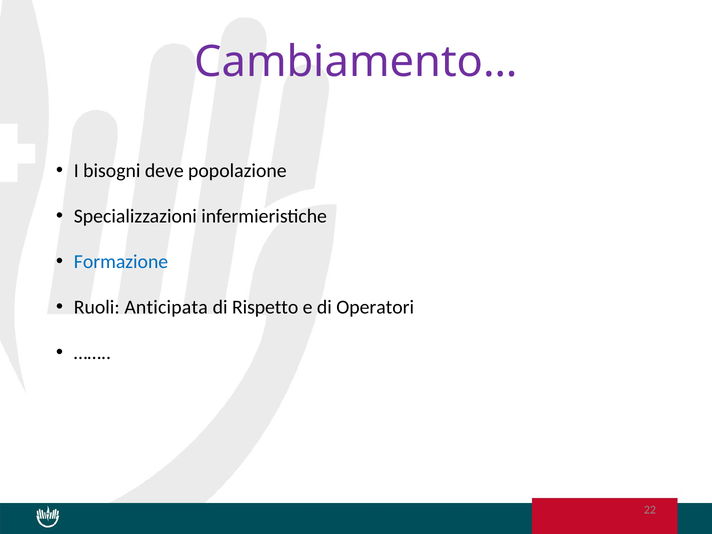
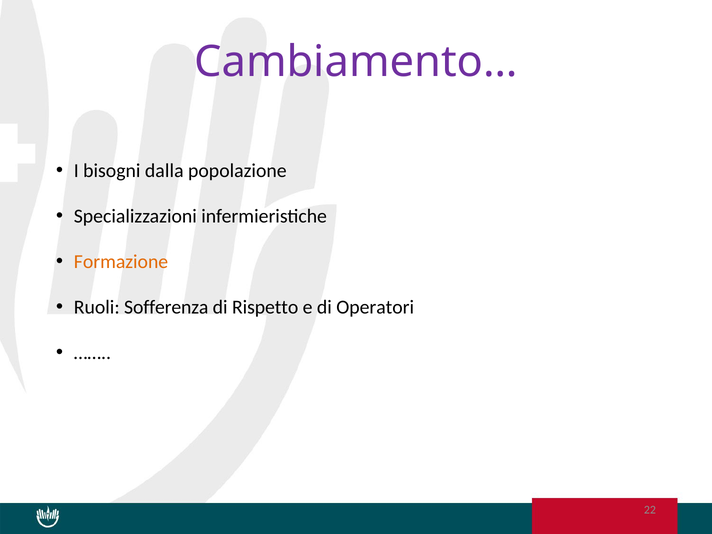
deve: deve -> dalla (164, 171)
Formazione colour: blue -> orange (121, 262)
Anticipata: Anticipata -> Sofferenza (166, 307)
